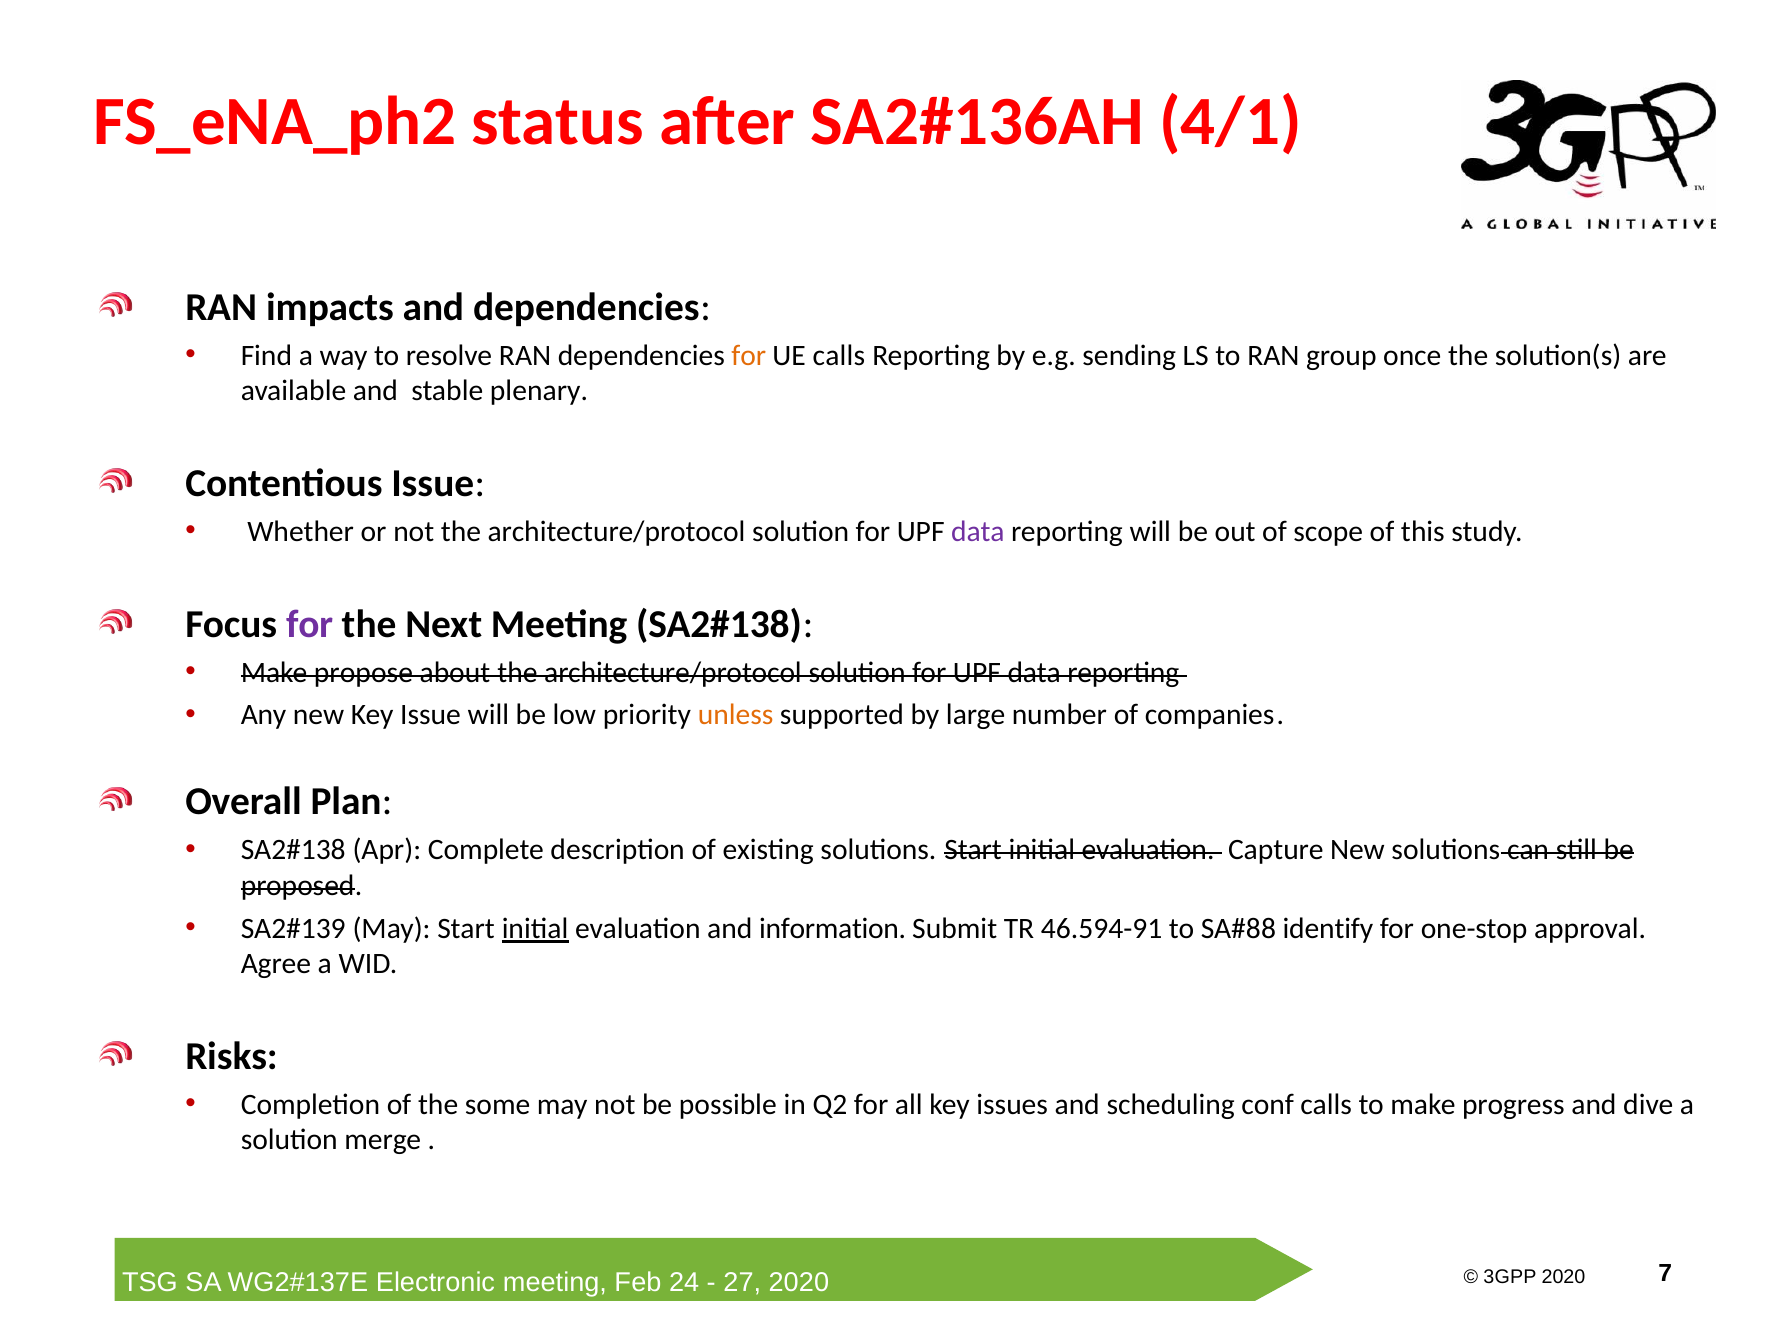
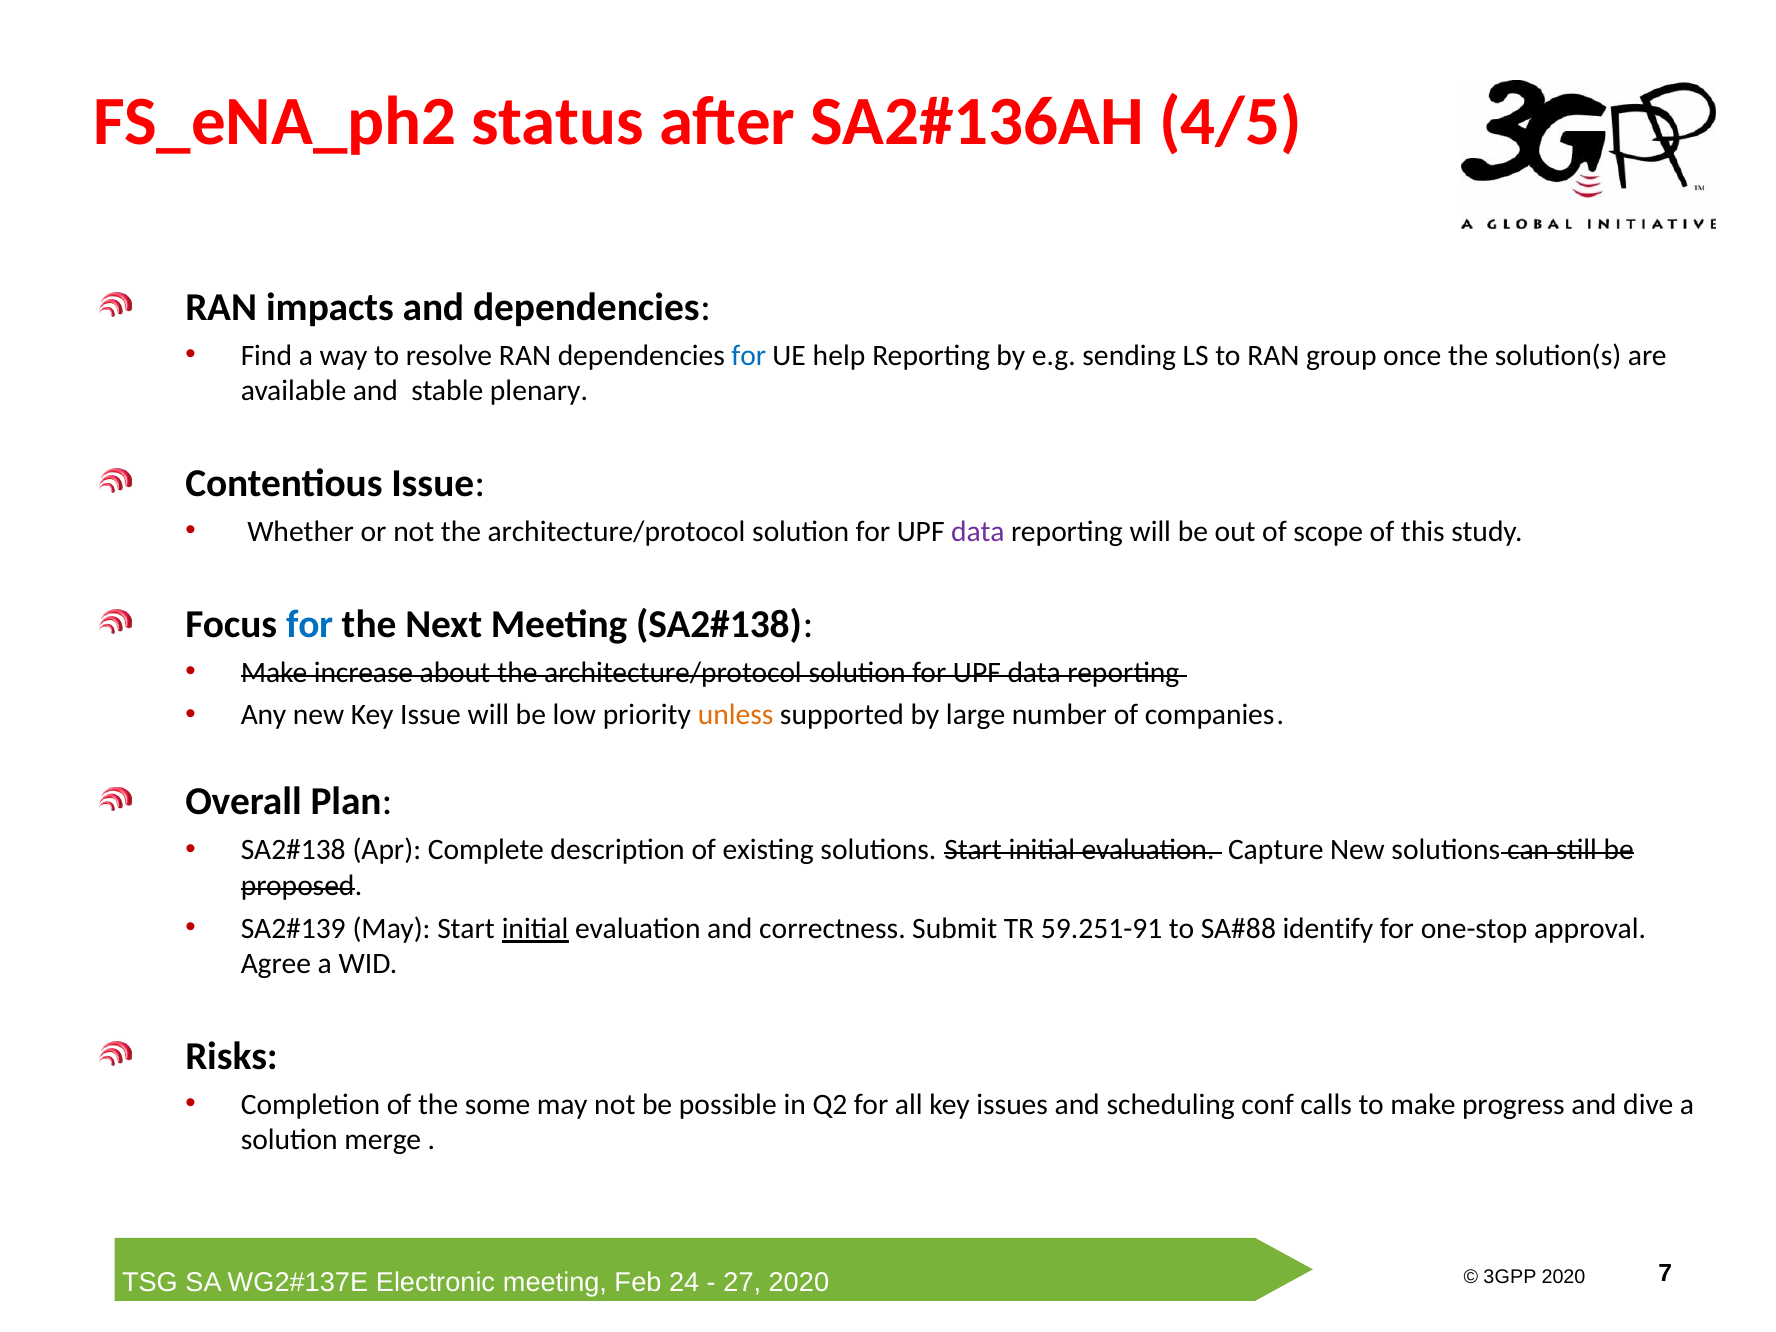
4/1: 4/1 -> 4/5 (1230, 122)
for colour: orange -> blue (749, 356)
UE calls: calls -> help (839, 356)
for colour: purple -> blue (310, 624)
propose: propose -> increase (364, 672)
information: information -> correctness (832, 928)
46.594-91: 46.594-91 -> 59.251-91 (1102, 928)
